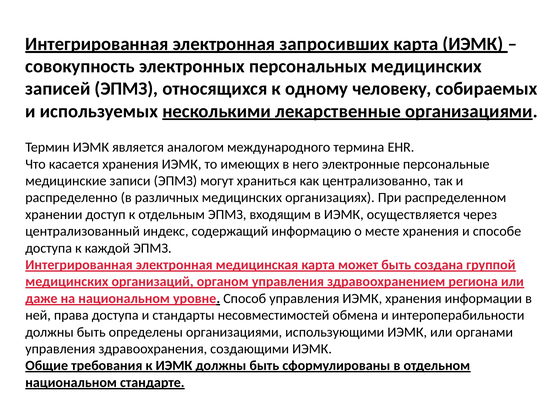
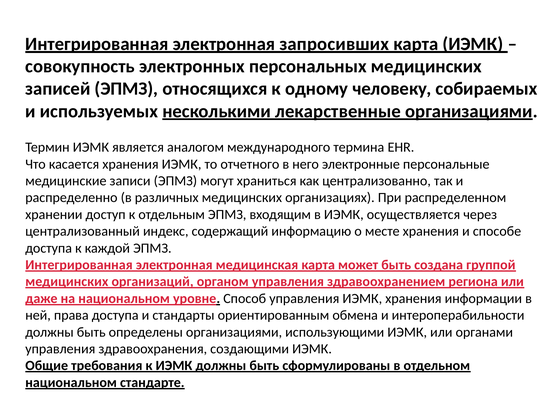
имеющих: имеющих -> отчетного (250, 164)
несовместимостей: несовместимостей -> ориентированным (273, 315)
